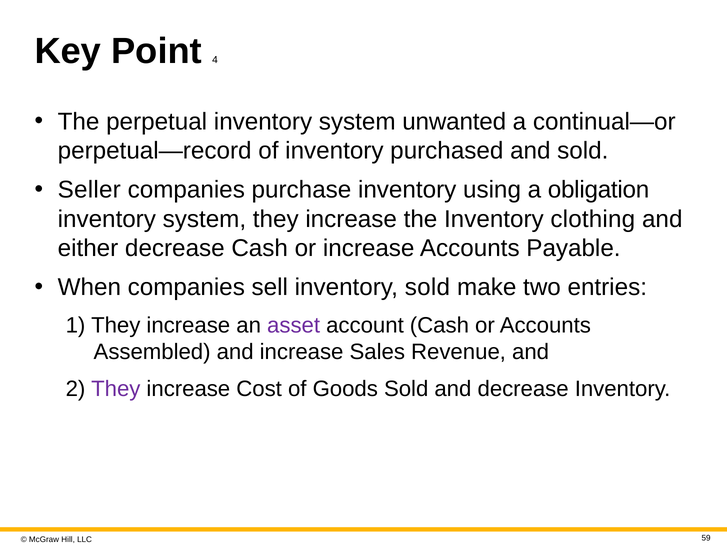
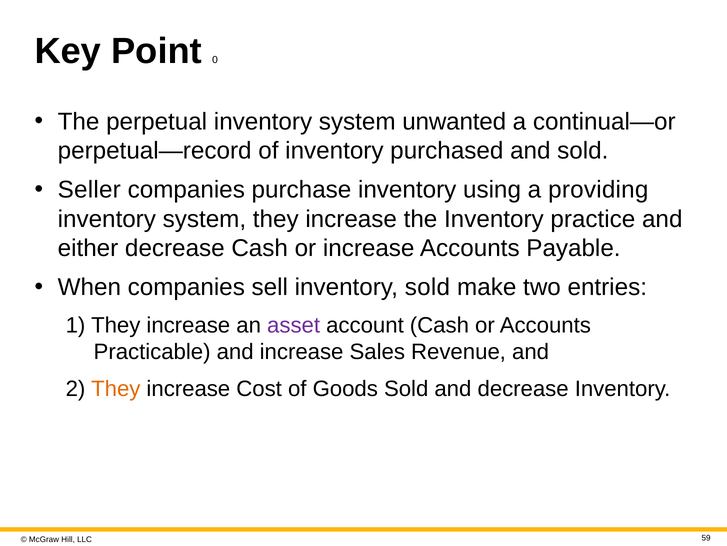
4: 4 -> 0 (215, 60)
obligation: obligation -> providing (598, 190)
clothing: clothing -> practice (593, 219)
Assembled: Assembled -> Practicable (152, 351)
They colour: purple -> orange (116, 388)
